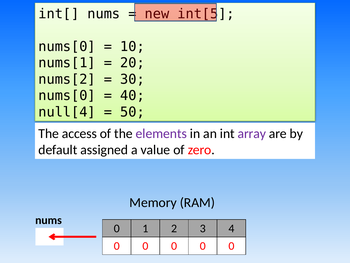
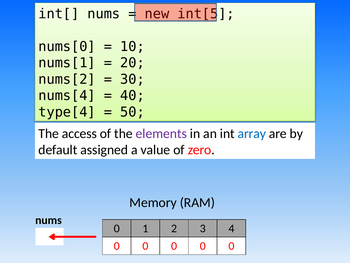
nums[0: nums[0 -> nums[4 (67, 95)
null[4: null[4 -> type[4 (67, 112)
array colour: purple -> blue (252, 133)
